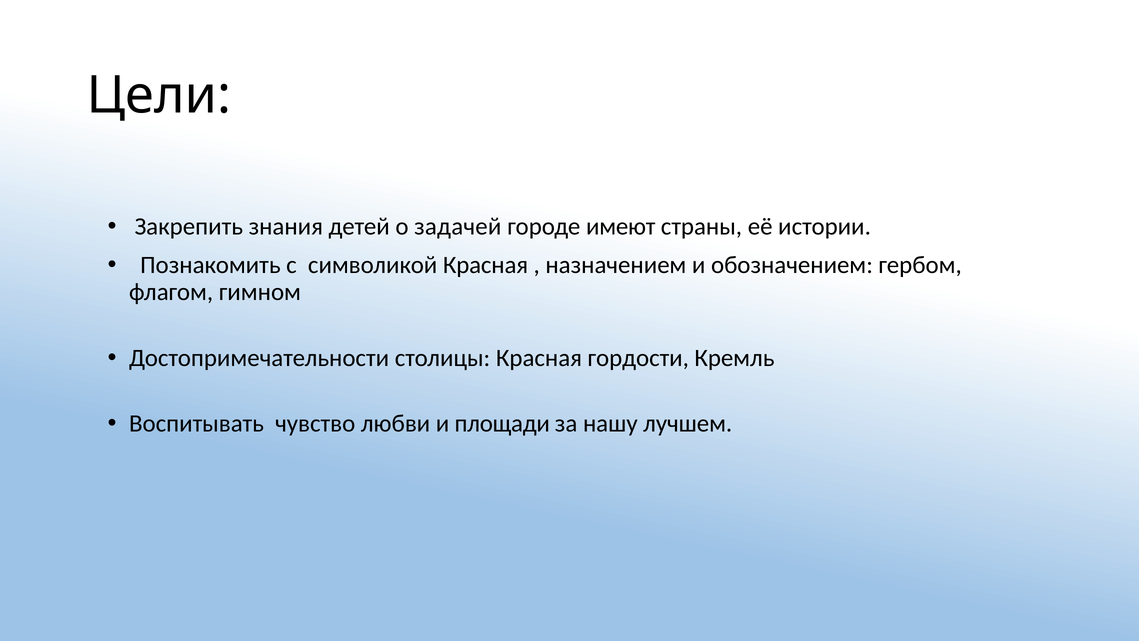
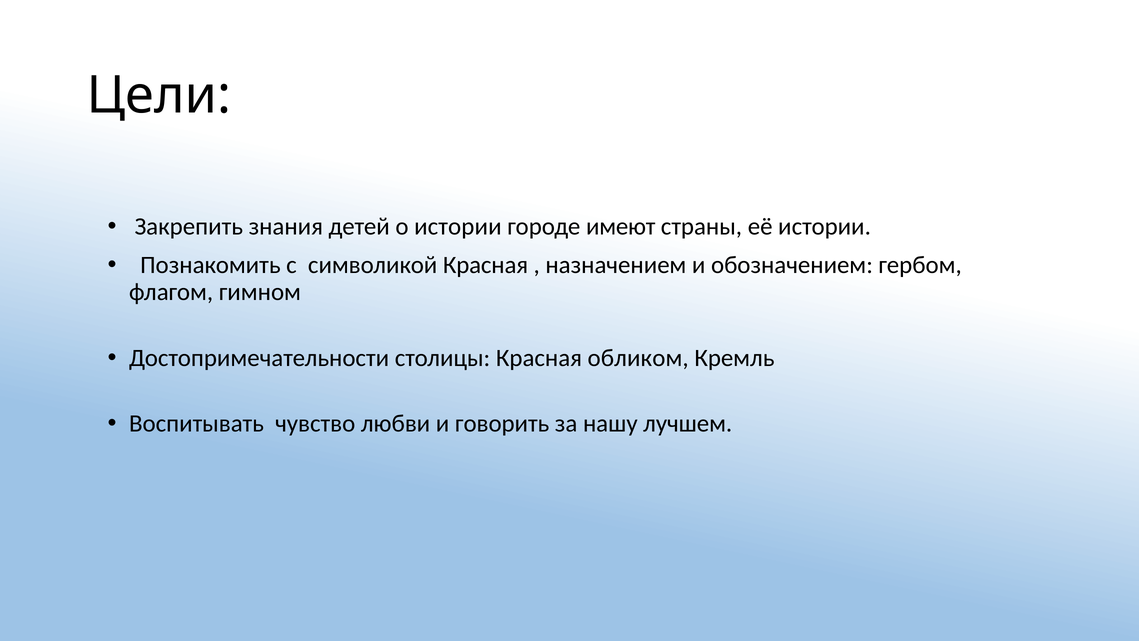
о задачей: задачей -> истории (458, 226)
гордости: гордости -> обликом (638, 358)
площади: площади -> говорить (502, 423)
